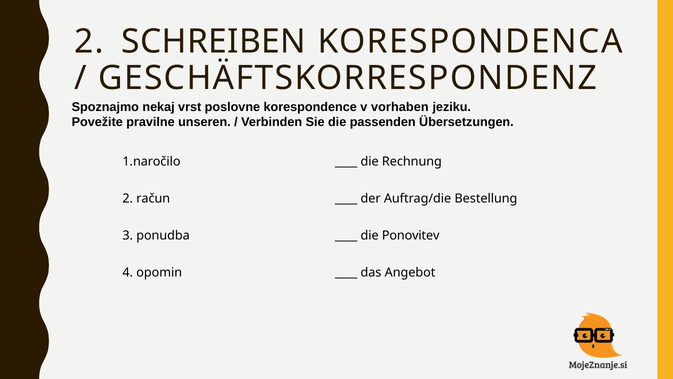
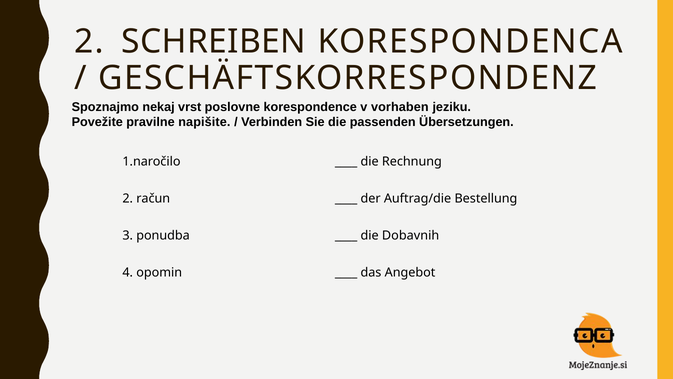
unseren: unseren -> napišite (204, 122)
Ponovitev: Ponovitev -> Dobavnih (411, 236)
